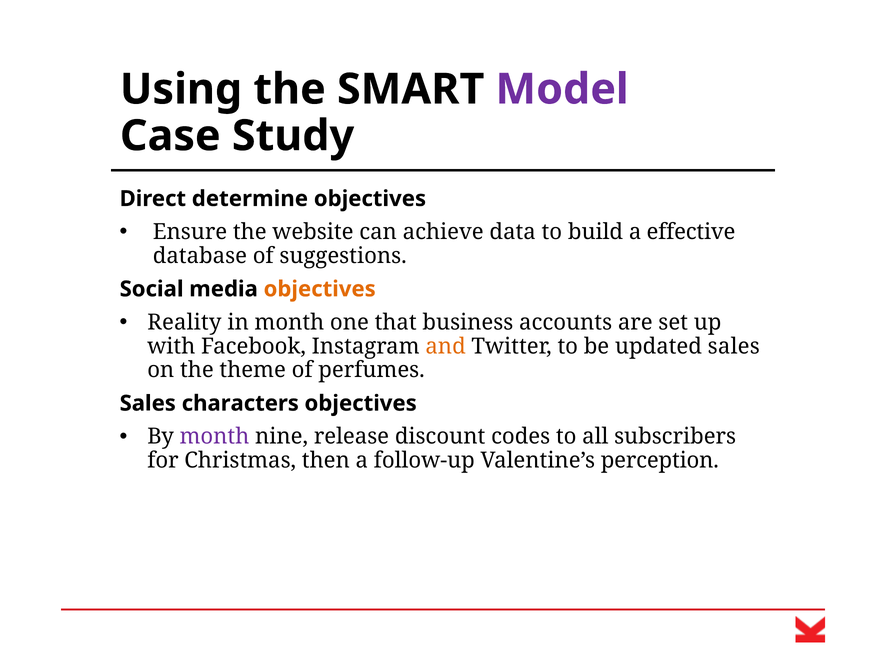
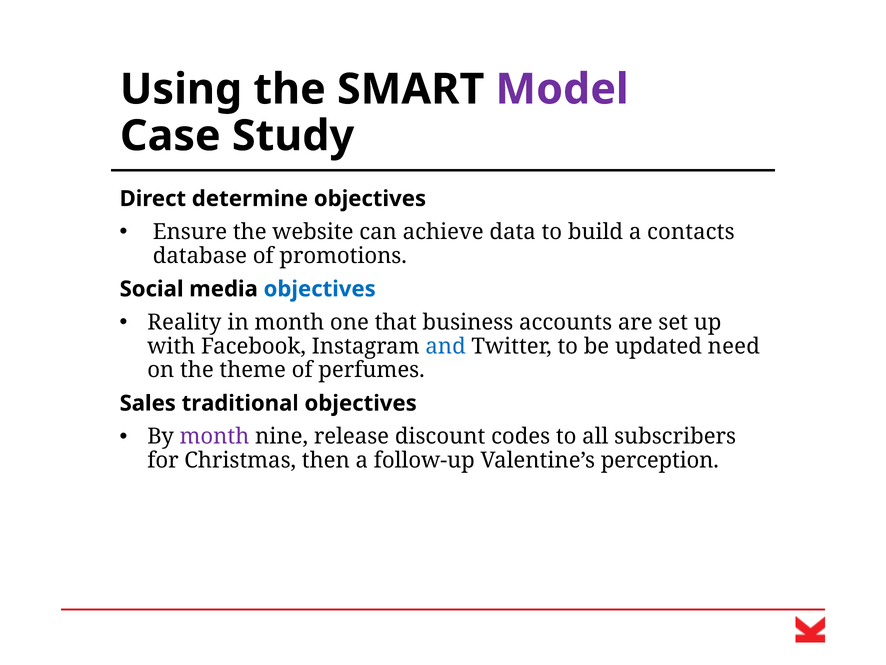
effective: effective -> contacts (691, 232)
suggestions: suggestions -> promotions (343, 256)
objectives colour: orange -> blue (320, 289)
and colour: orange -> blue (446, 346)
updated sales: sales -> need (734, 346)
characters: characters -> traditional (240, 403)
